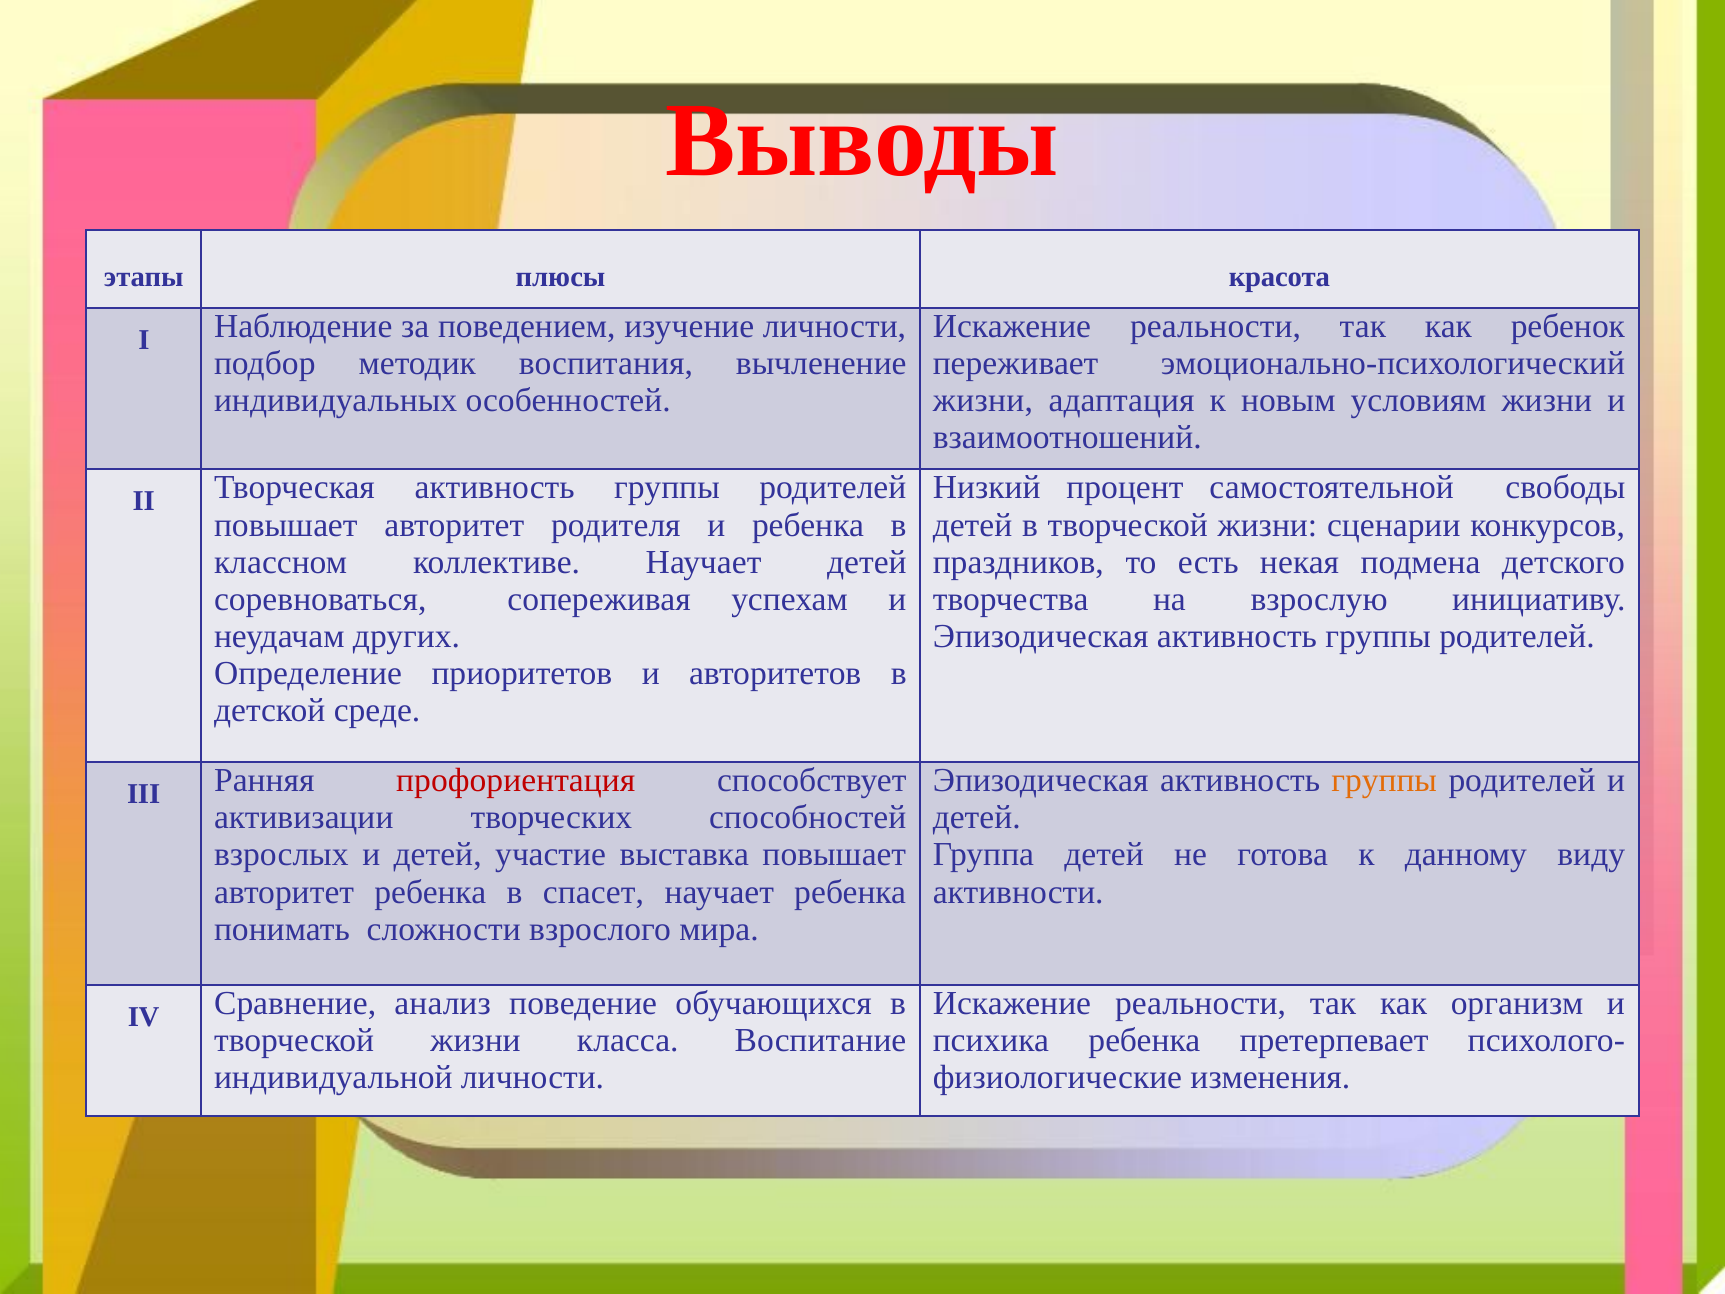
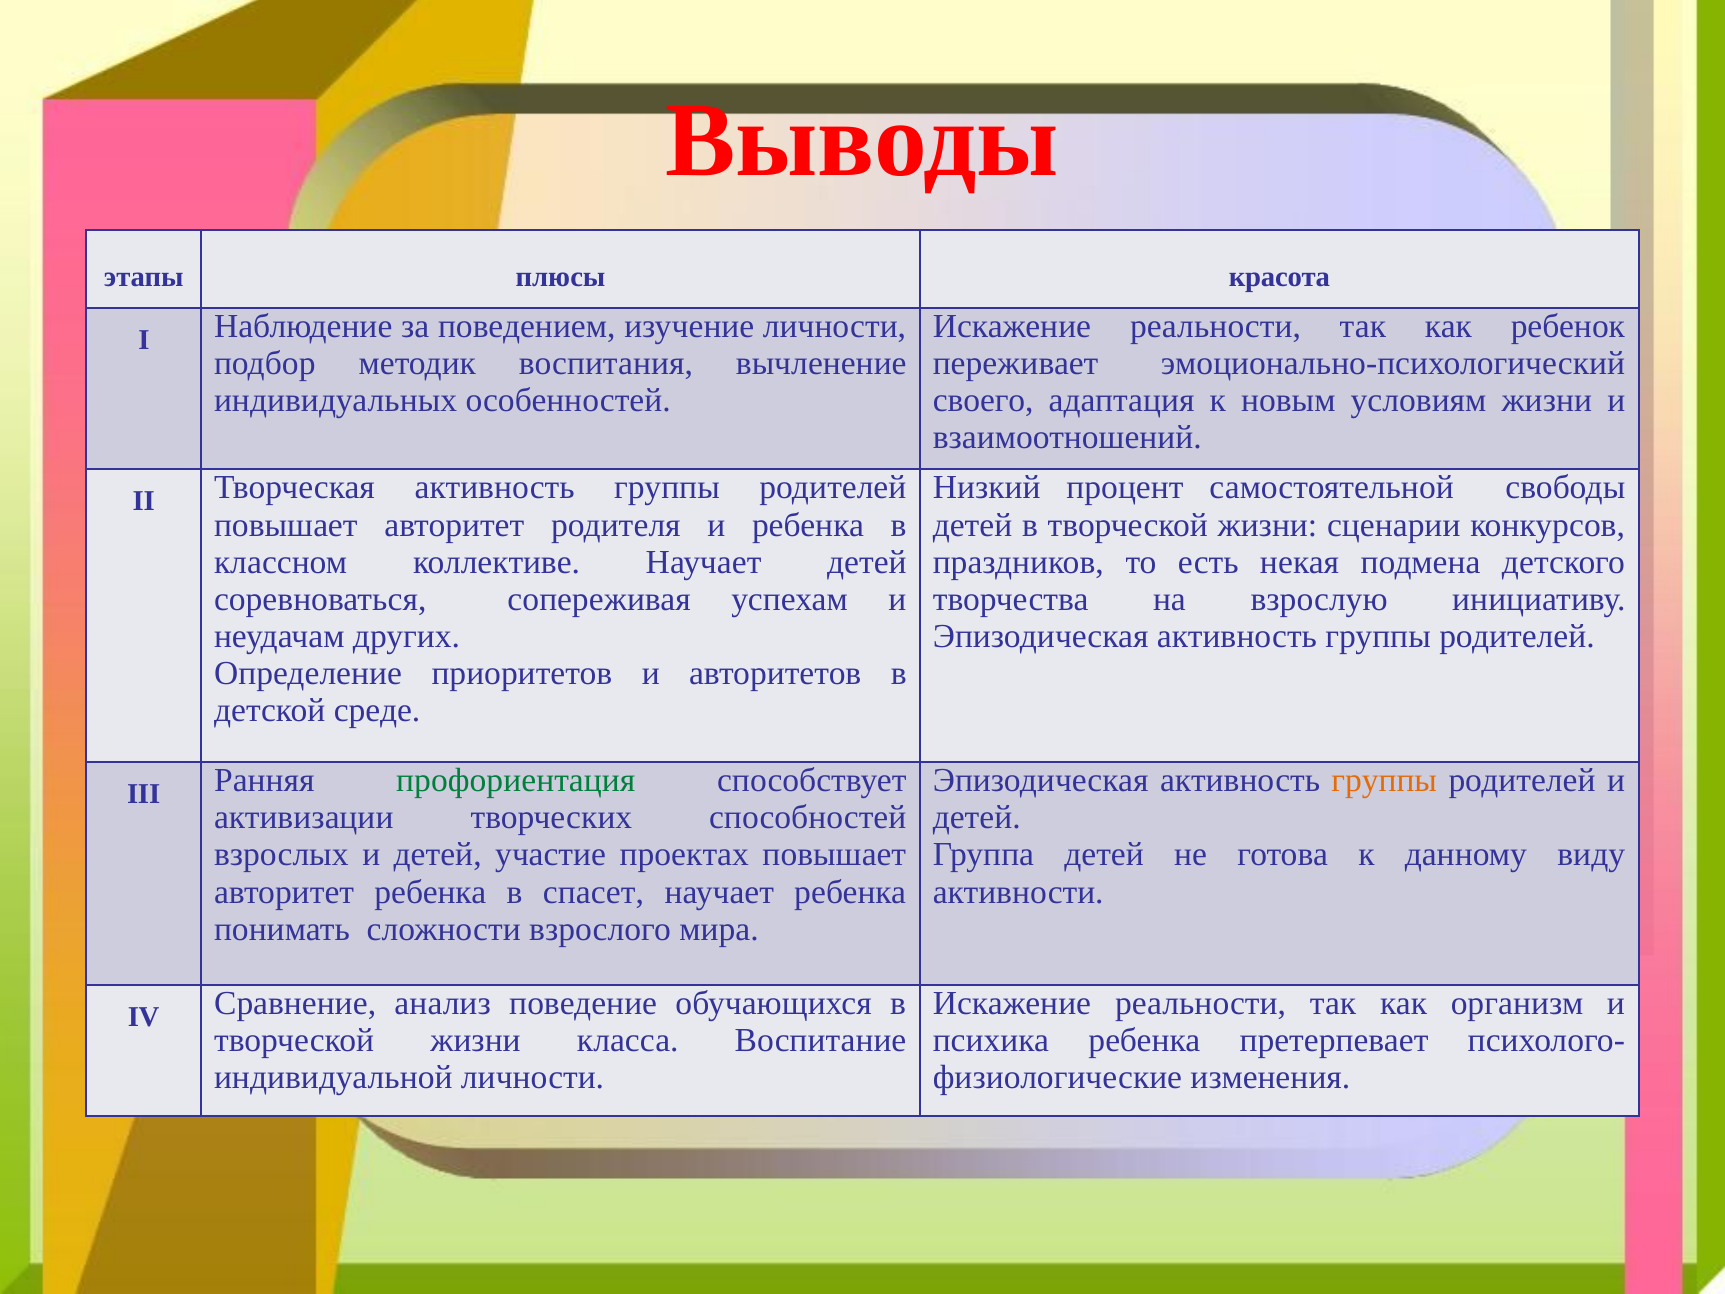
жизни: жизни -> своего (983, 401)
профориентация colour: red -> green (516, 781)
выставка: выставка -> проектах (684, 855)
